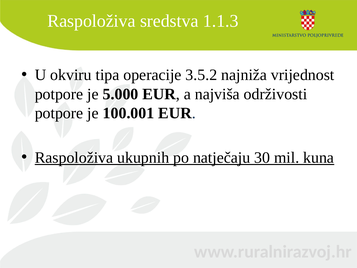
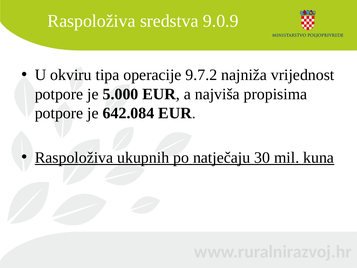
1.1.3: 1.1.3 -> 9.0.9 (221, 21)
3.5.2: 3.5.2 -> 9.7.2 (201, 75)
održivosti: održivosti -> propisima (275, 94)
100.001: 100.001 -> 642.084 (128, 113)
